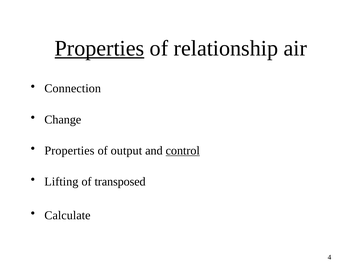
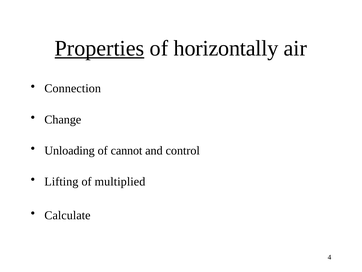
relationship: relationship -> horizontally (226, 48)
Properties: Properties -> Unloading (70, 150)
output: output -> cannot (127, 150)
control underline: present -> none (183, 150)
transposed: transposed -> multiplied (120, 181)
